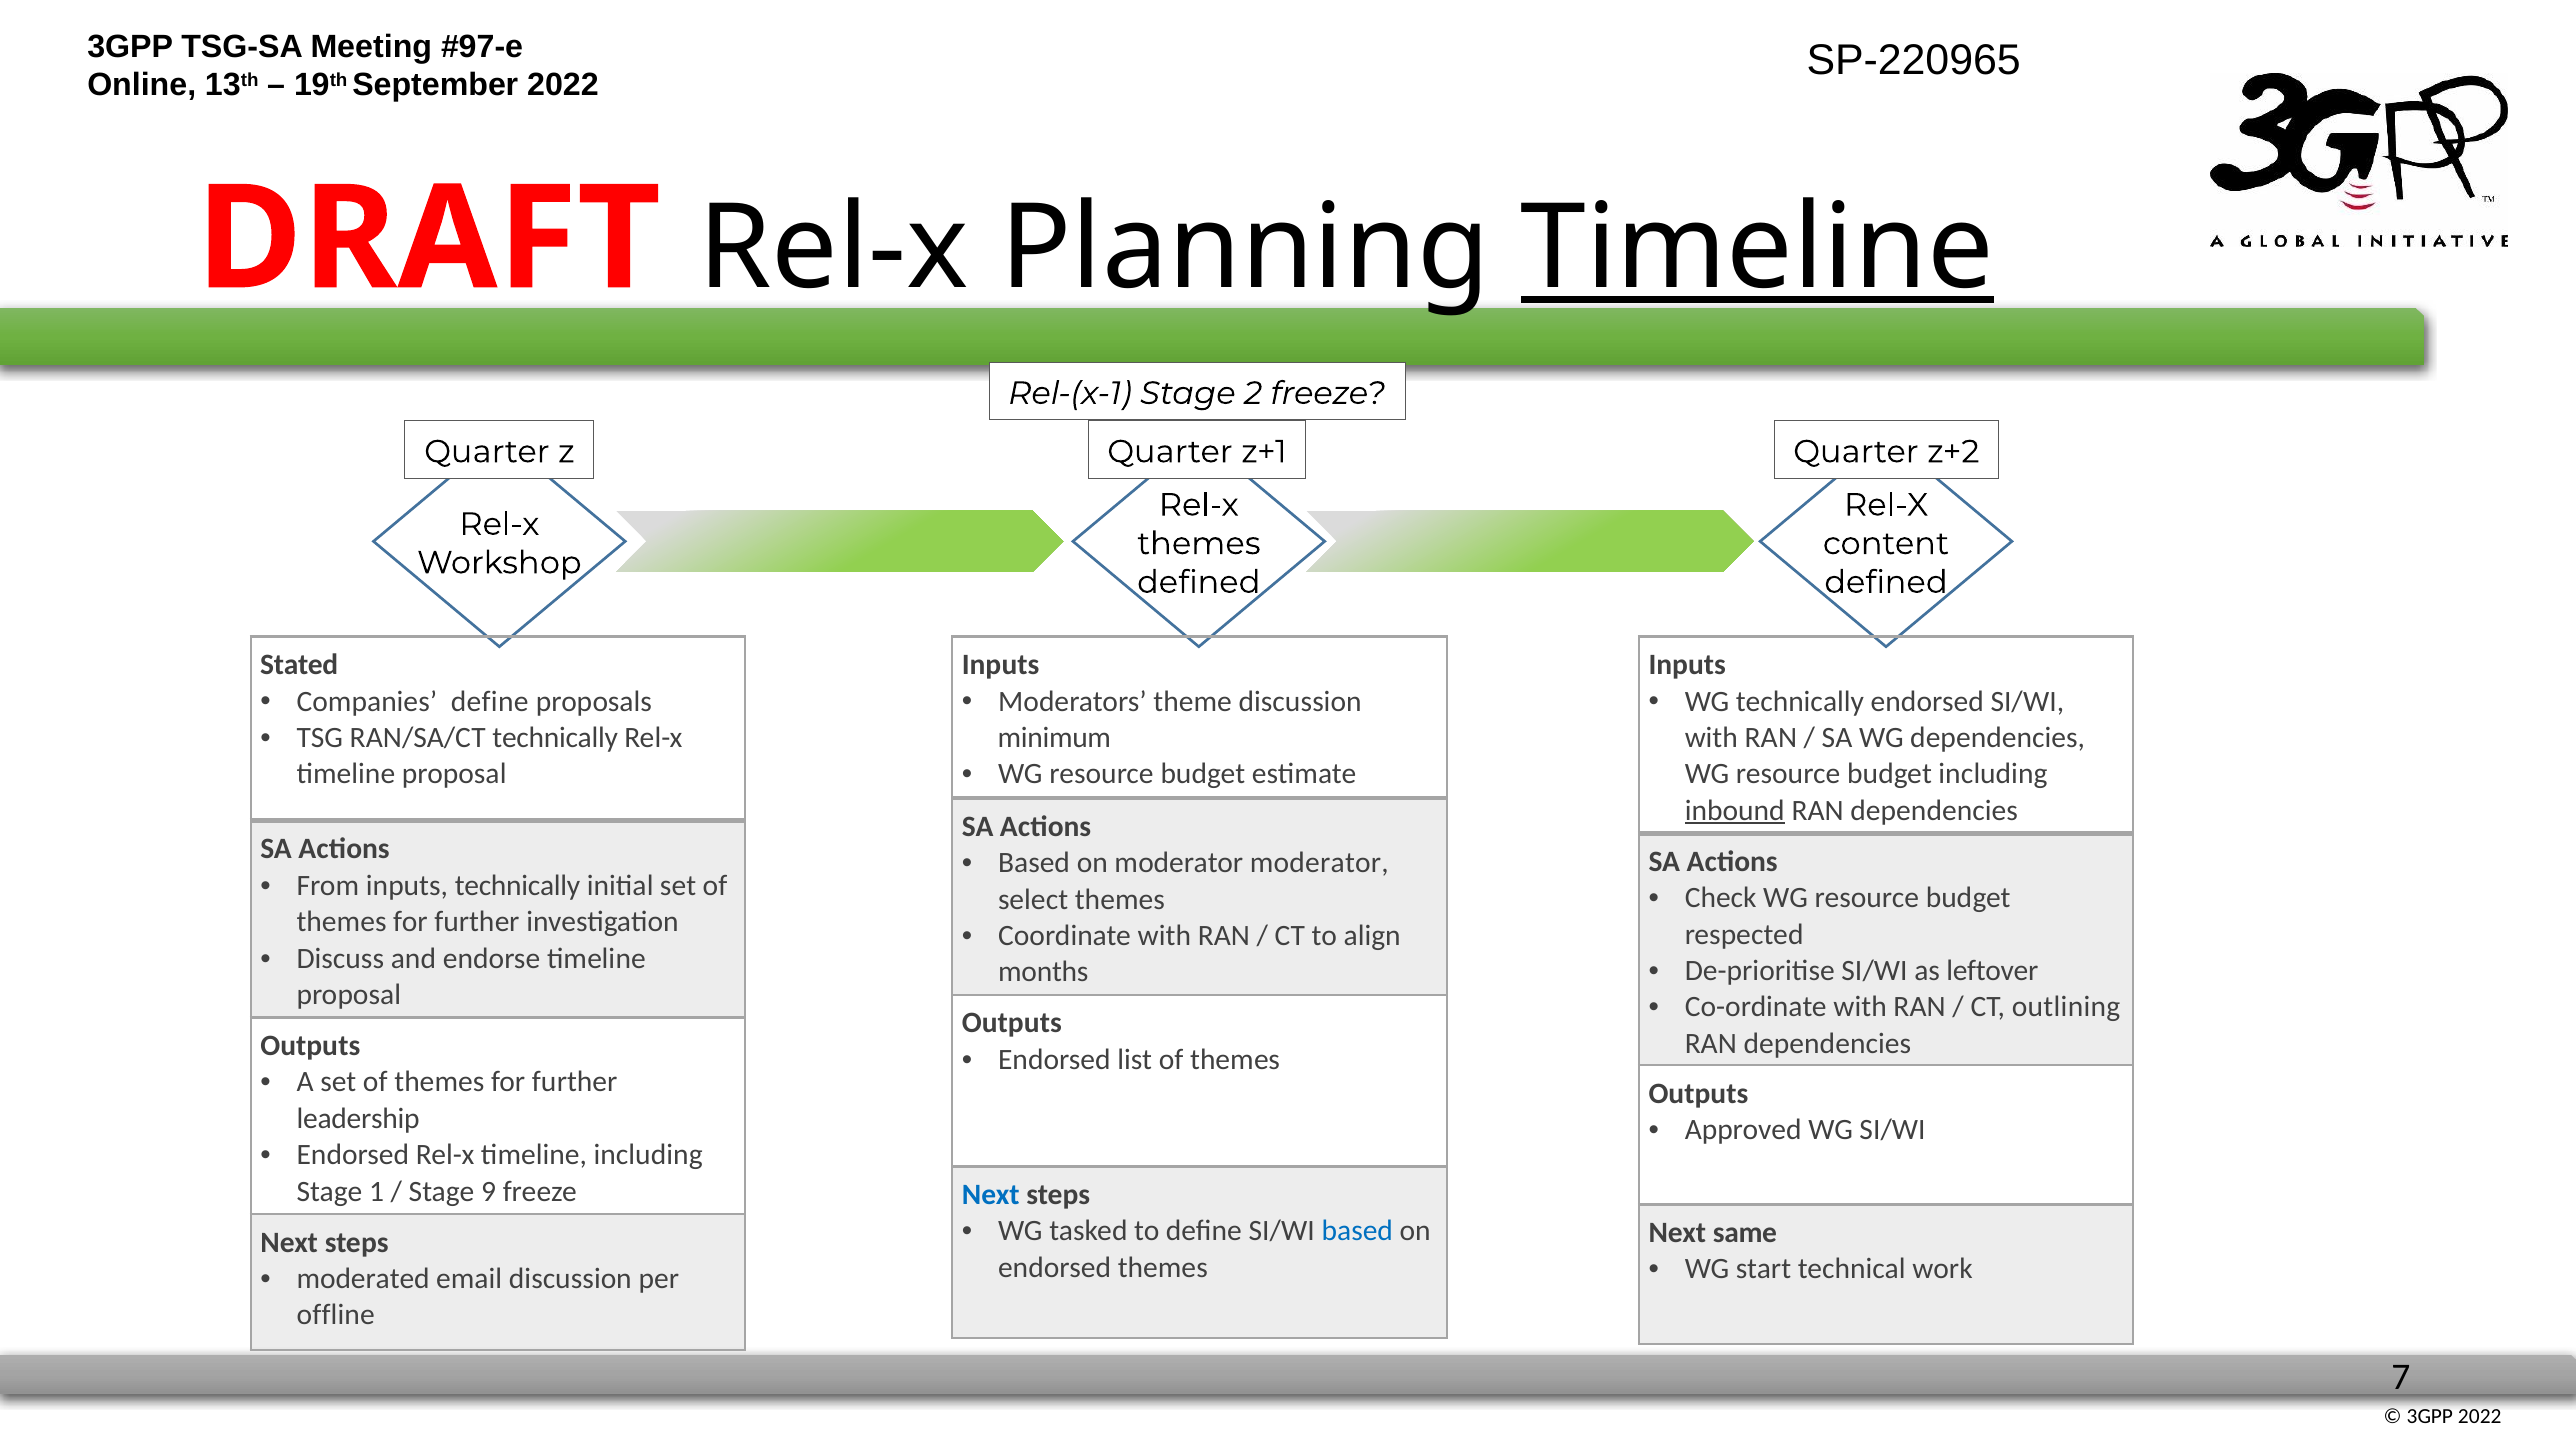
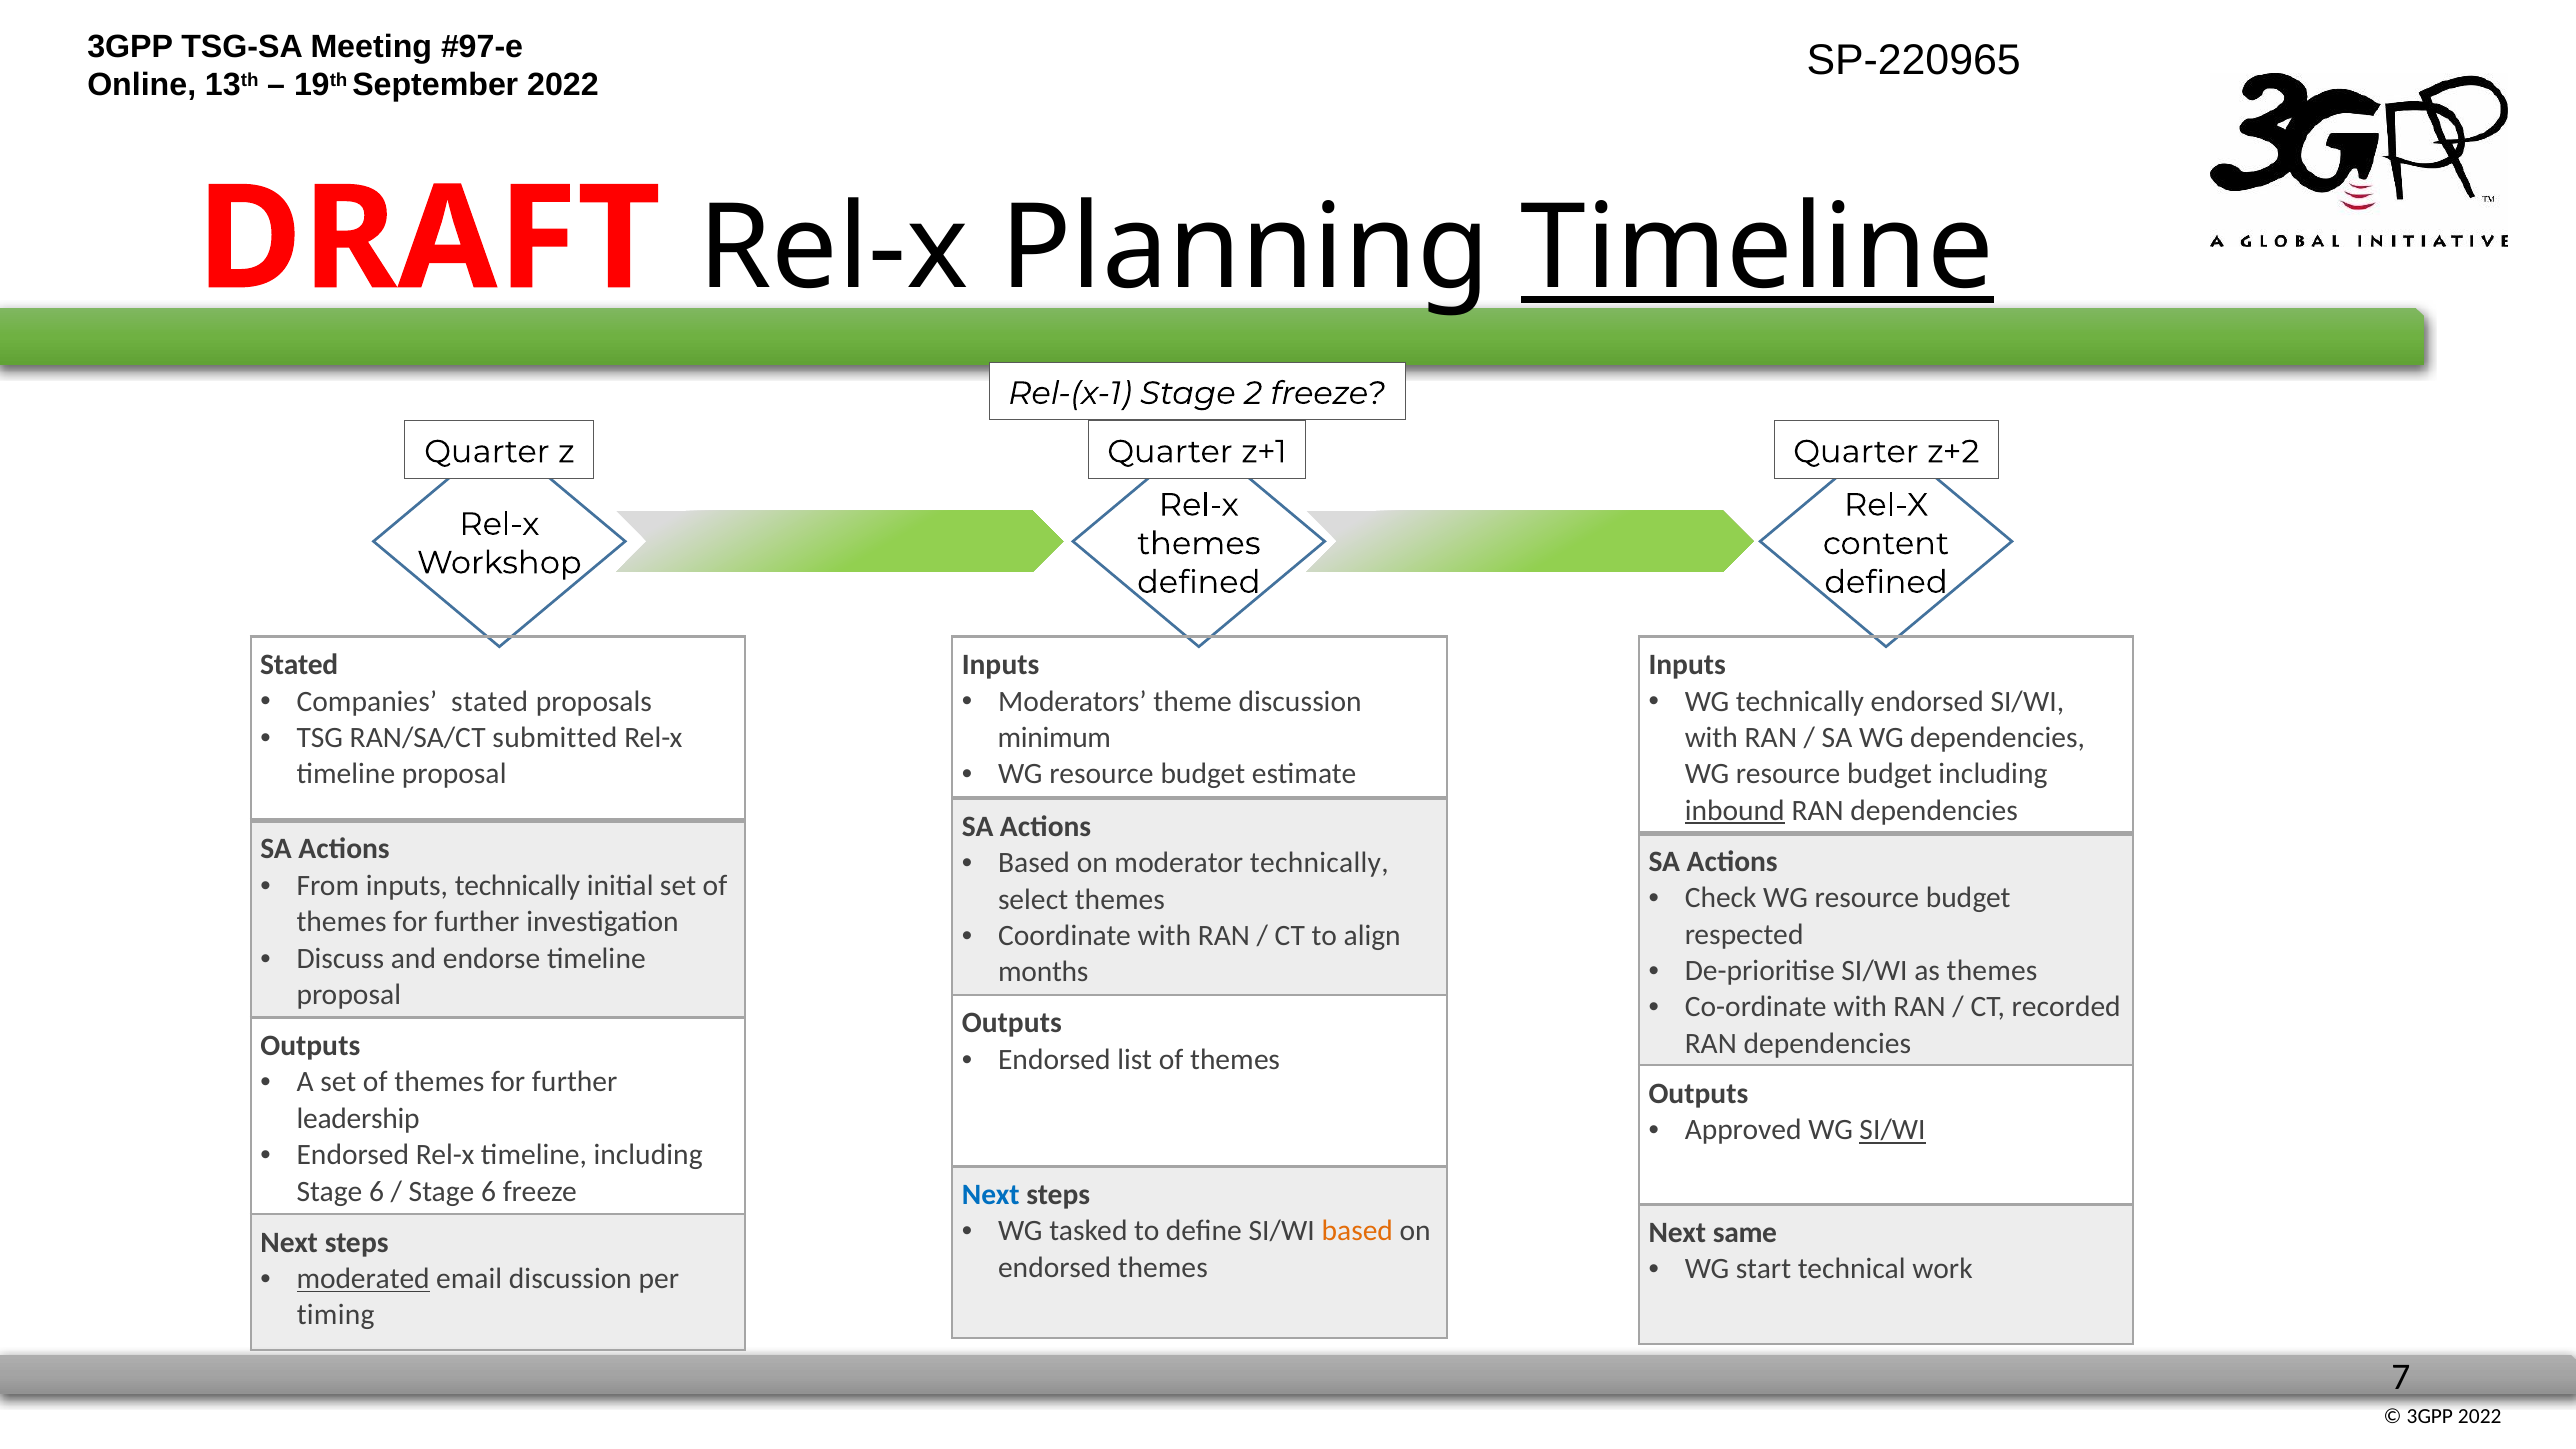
Companies define: define -> stated (490, 701)
RAN/SA/CT technically: technically -> submitted (555, 738)
moderator moderator: moderator -> technically (1319, 863)
as leftover: leftover -> themes (1992, 971)
outlining: outlining -> recorded (2066, 1007)
SI/WI underline: none -> present (1893, 1130)
1: 1 -> 6 (377, 1191)
9: 9 -> 6 (489, 1191)
based colour: blue -> orange (1357, 1231)
moderated underline: none -> present (363, 1279)
offline: offline -> timing (336, 1315)
